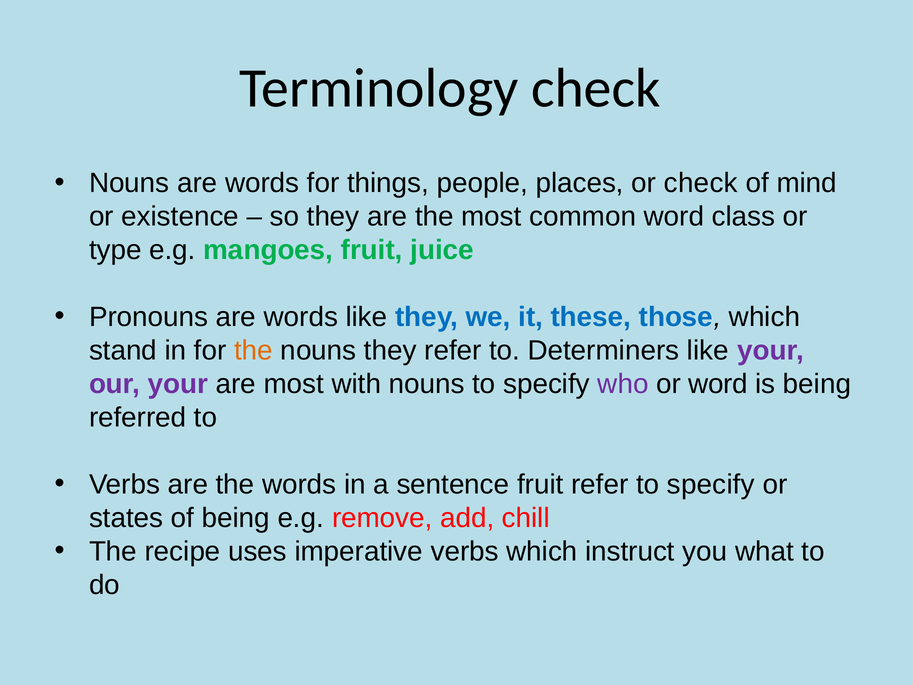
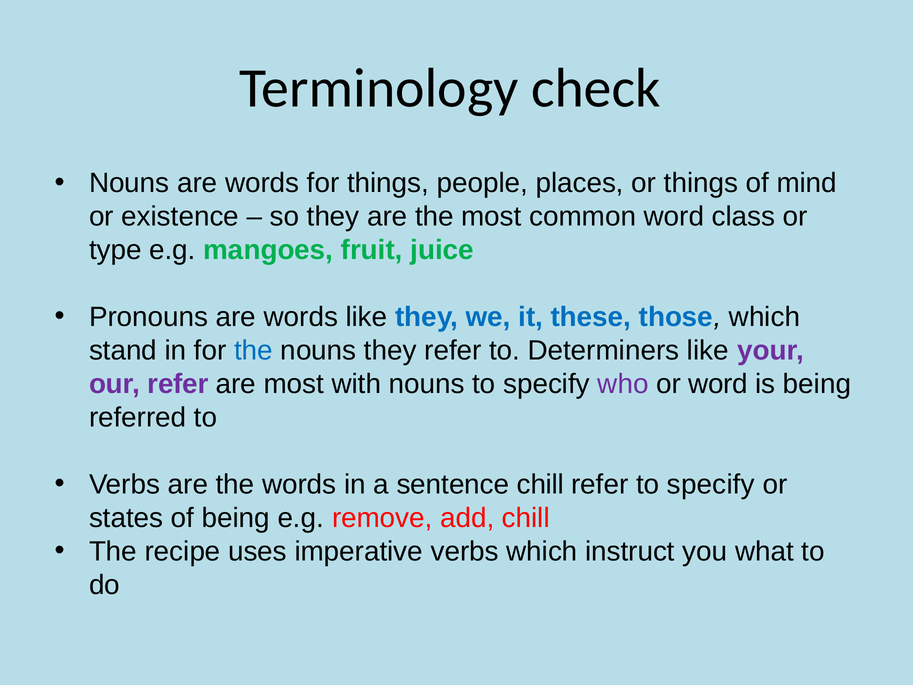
or check: check -> things (701, 183)
the colour: orange -> blue (254, 350)
our your: your -> refer (178, 384)
sentence fruit: fruit -> chill (540, 484)
